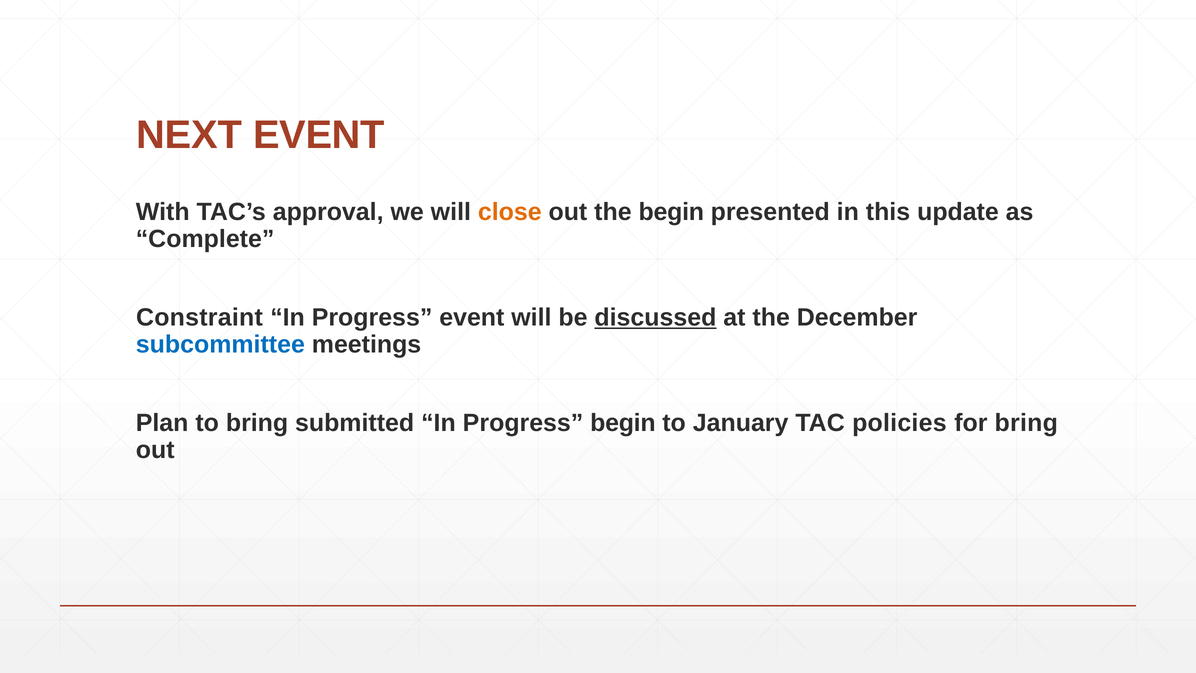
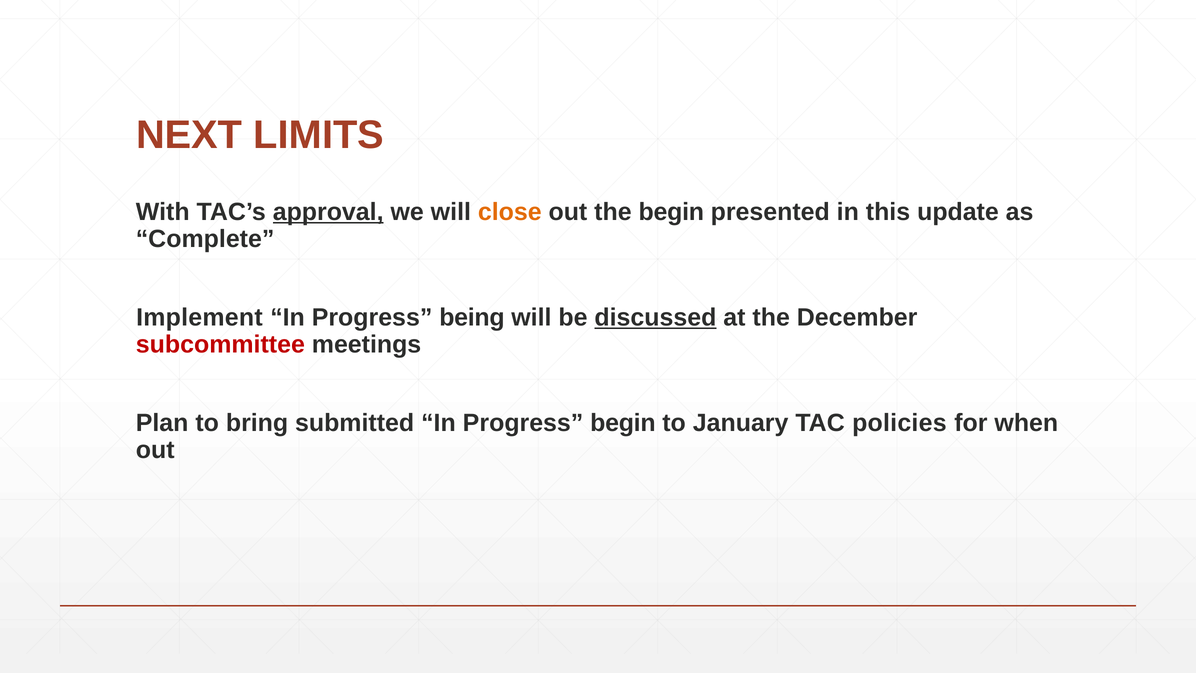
NEXT EVENT: EVENT -> LIMITS (319, 135)
approval underline: none -> present (328, 212)
Constraint: Constraint -> Implement (199, 317)
Progress event: event -> being (472, 317)
subcommittee colour: blue -> red (220, 344)
for bring: bring -> when (1026, 423)
